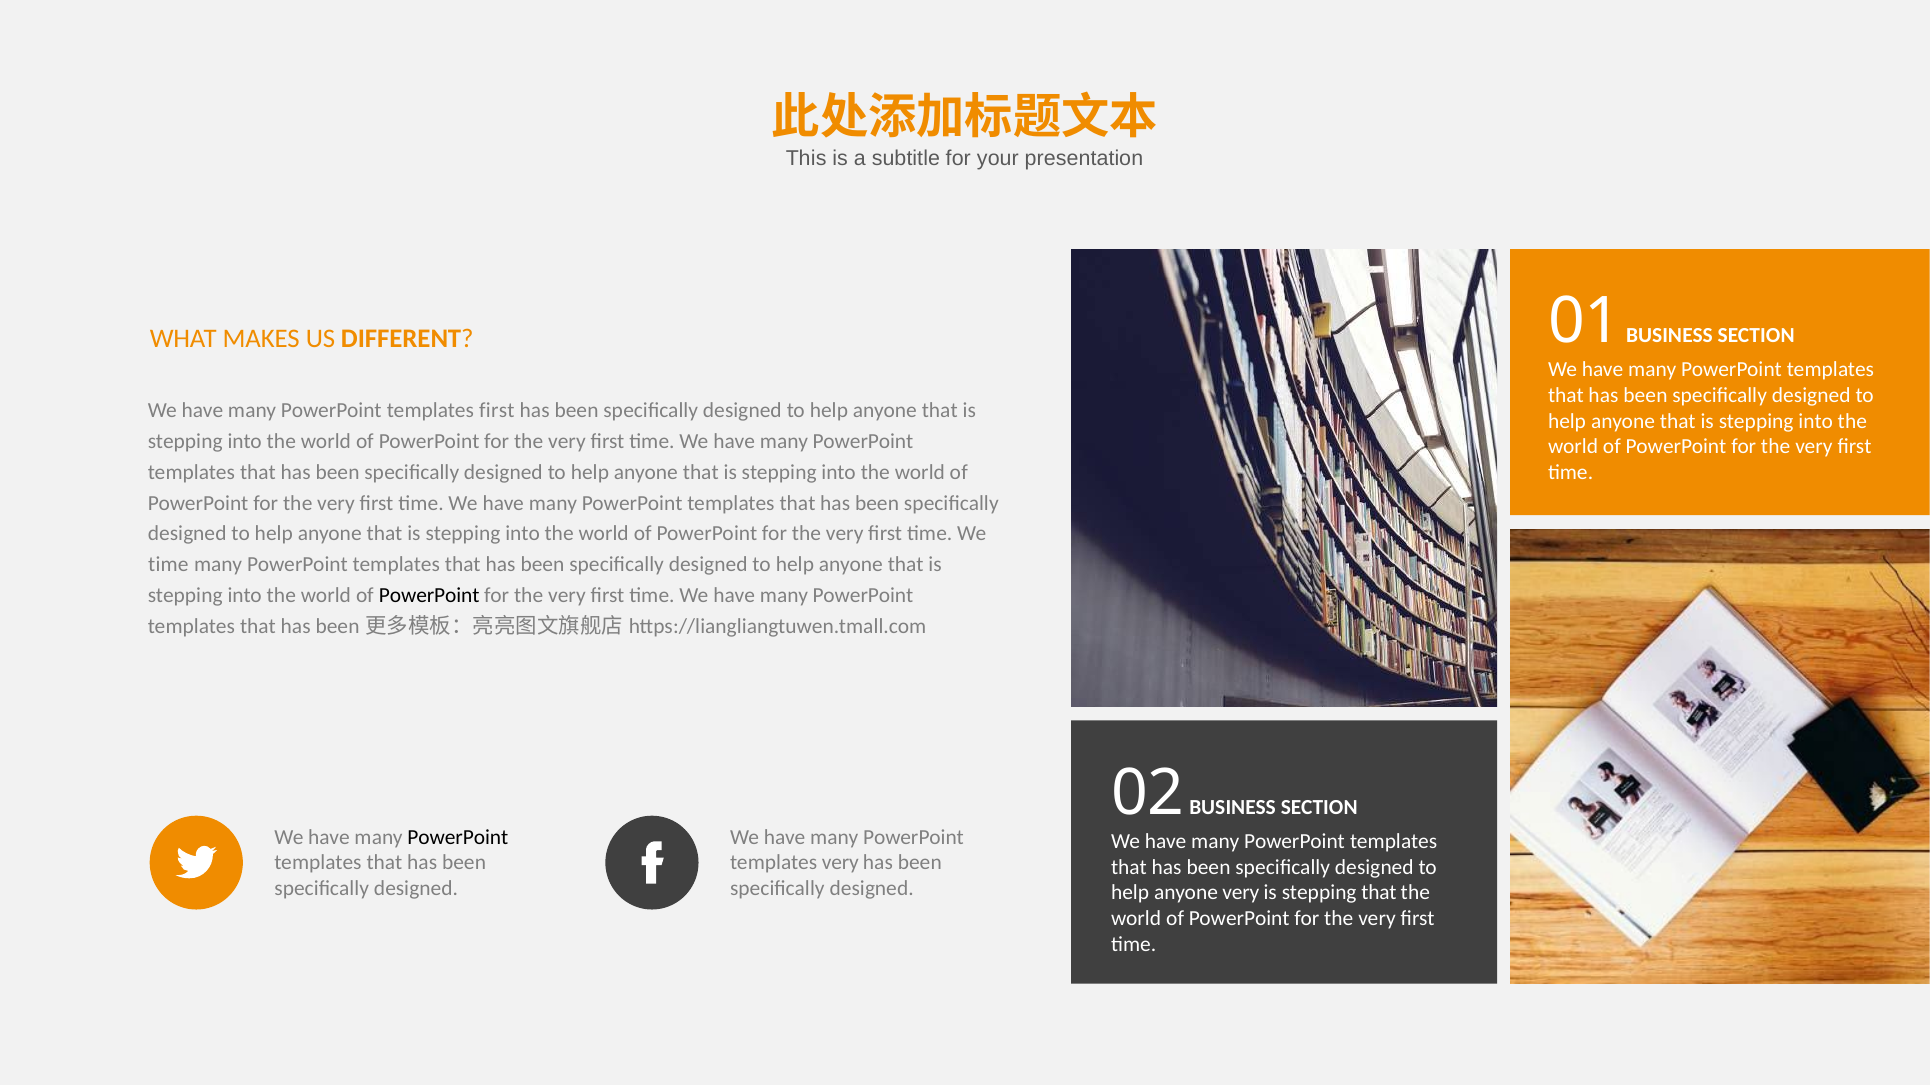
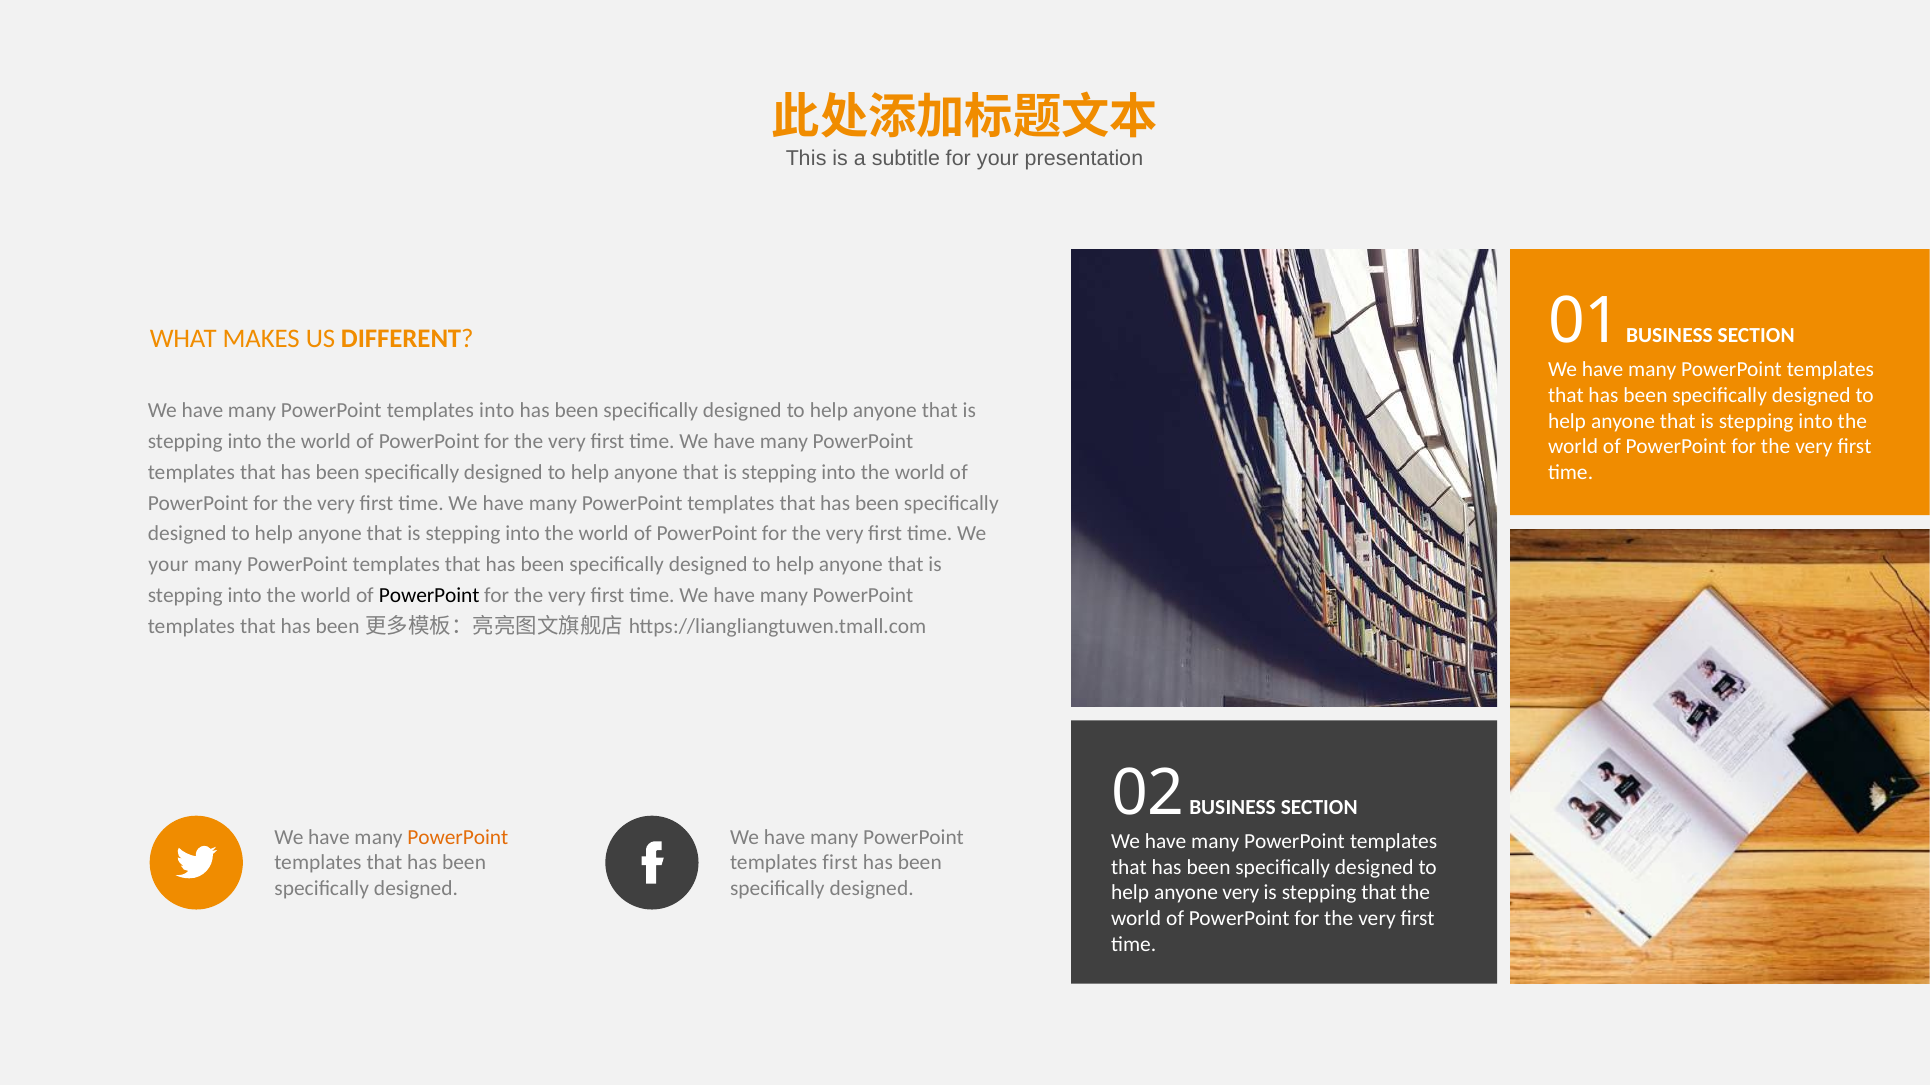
templates first: first -> into (497, 411)
time: time -> your (168, 565)
PowerPoint colour: black -> orange (458, 837)
templates very: very -> first (840, 863)
